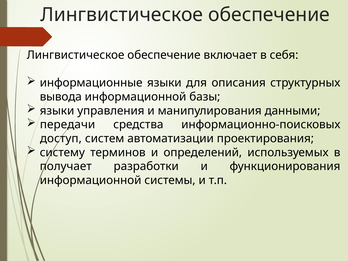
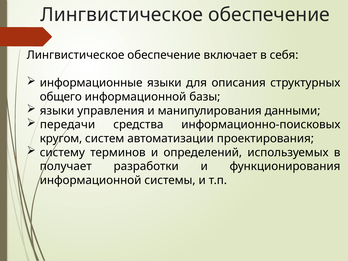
вывода: вывода -> общего (61, 97)
доступ: доступ -> кругом (61, 139)
